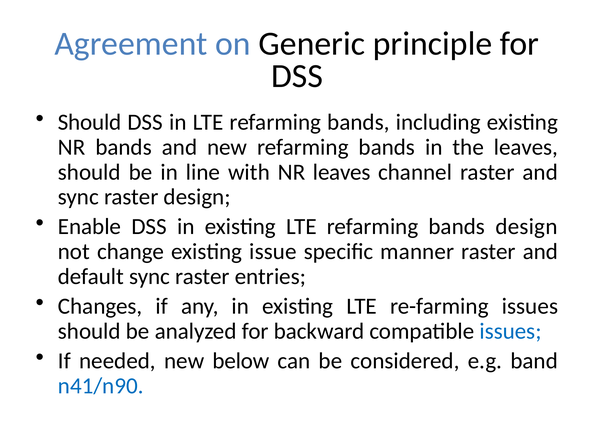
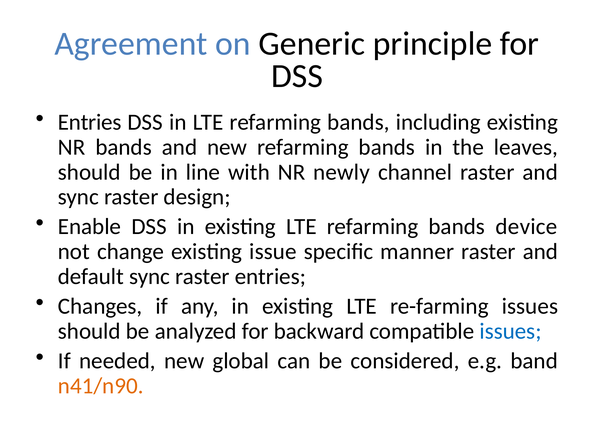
Should: Should -> Entries (90, 122)
NR leaves: leaves -> newly (342, 172)
bands design: design -> device (526, 227)
below: below -> global (241, 361)
n41/n90 colour: blue -> orange (101, 386)
